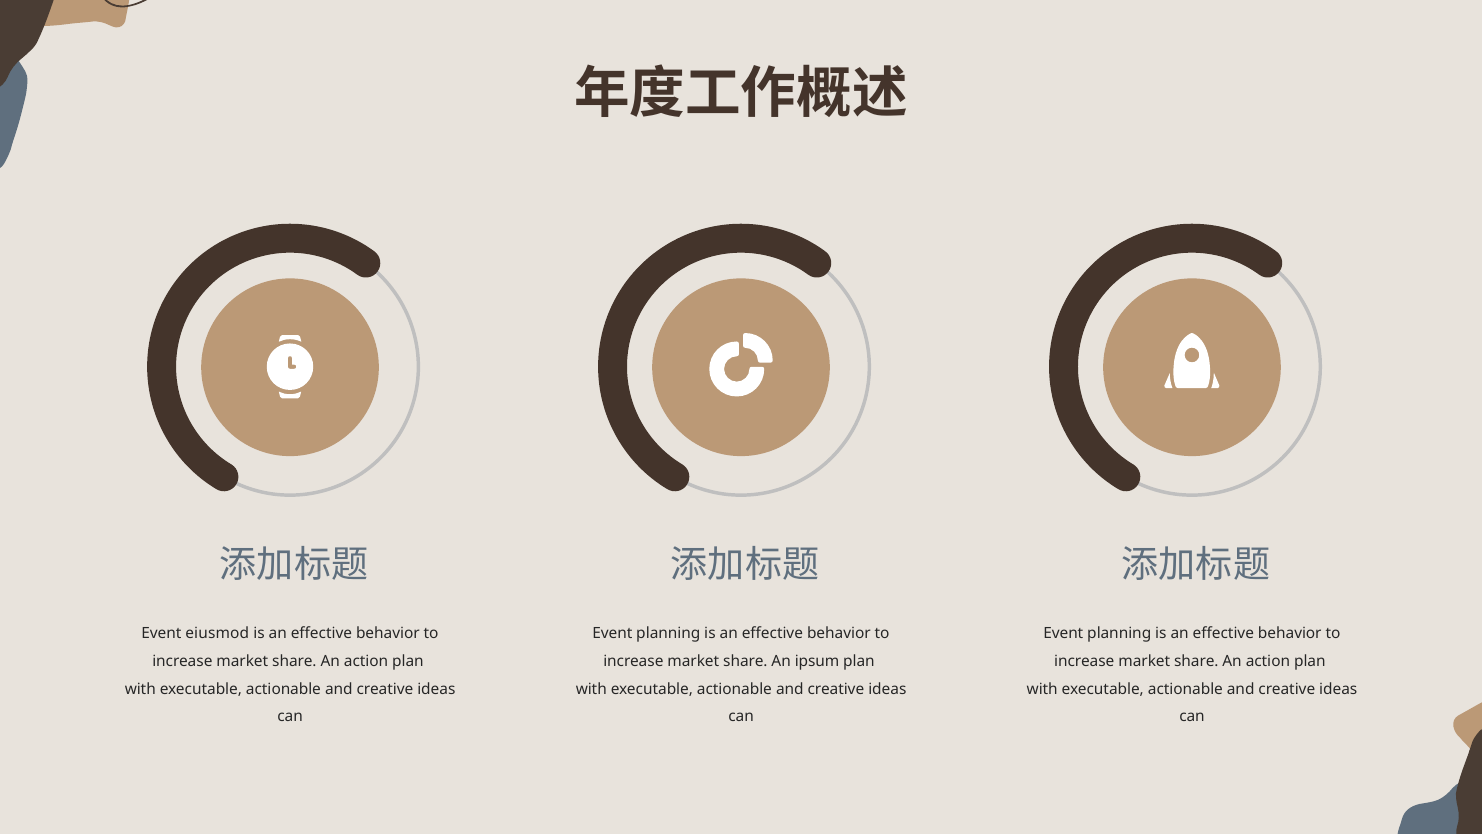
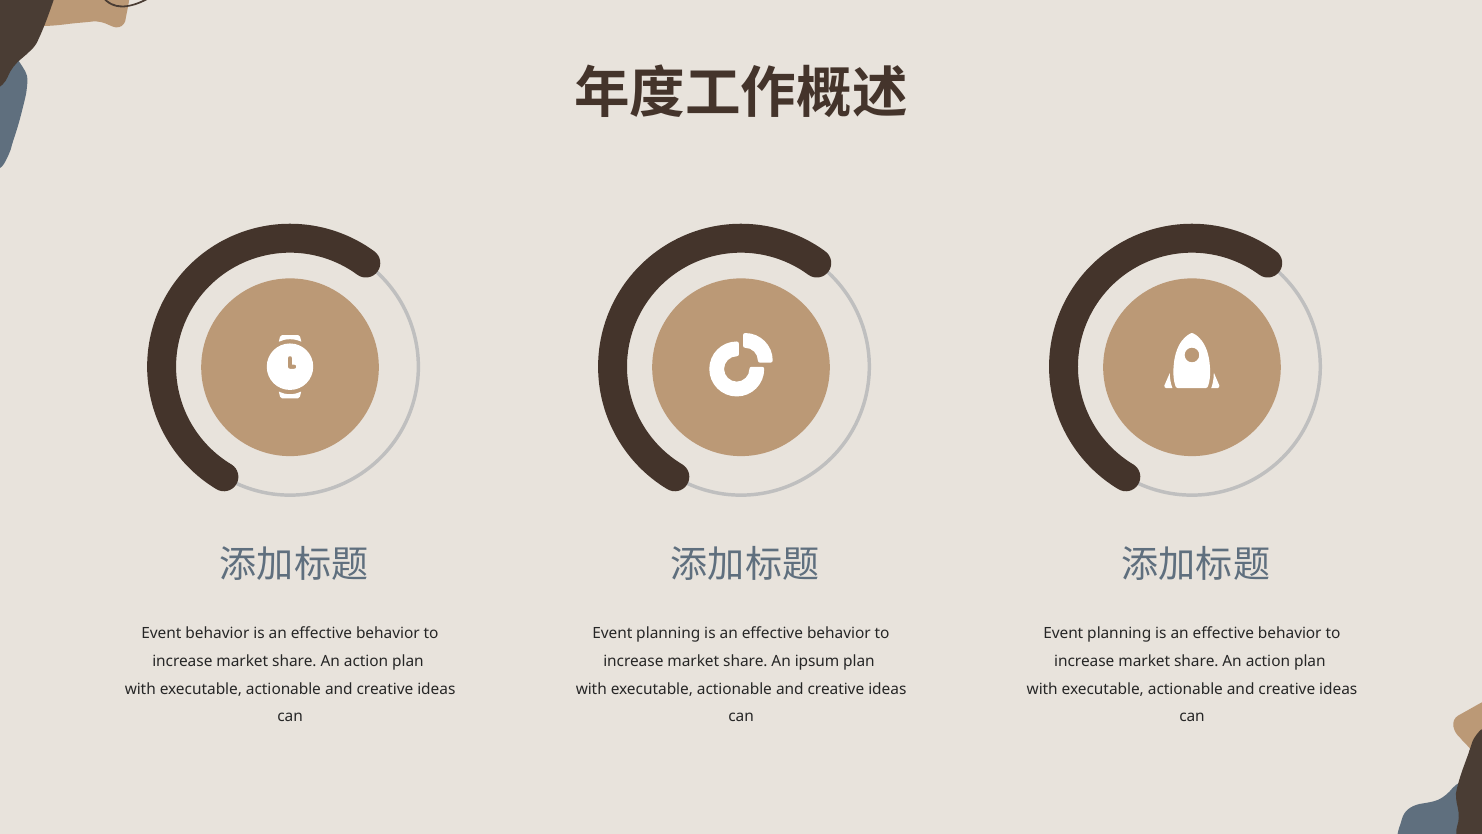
Event eiusmod: eiusmod -> behavior (217, 633)
